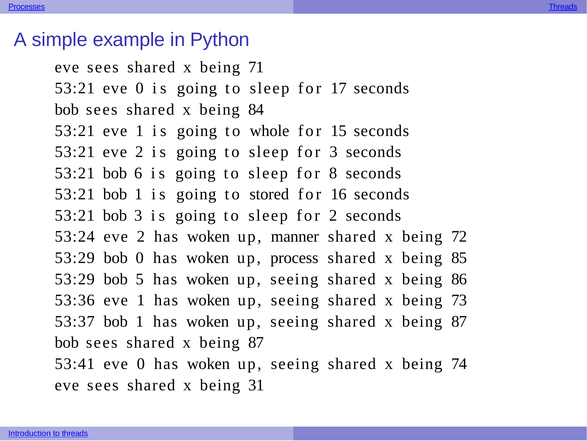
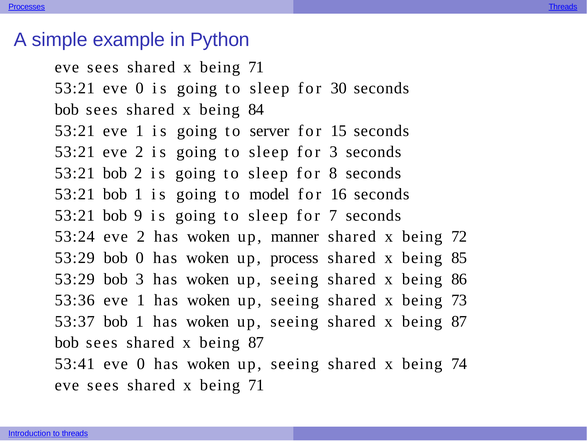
17: 17 -> 30 (339, 88)
whole: whole -> server (270, 131)
bob 6: 6 -> 2 (138, 173)
stored: stored -> model (269, 194)
bob 3: 3 -> 9 (138, 215)
for 2: 2 -> 7 (333, 215)
bob 5: 5 -> 3 (140, 279)
31: 31 -> 71 (256, 385)
